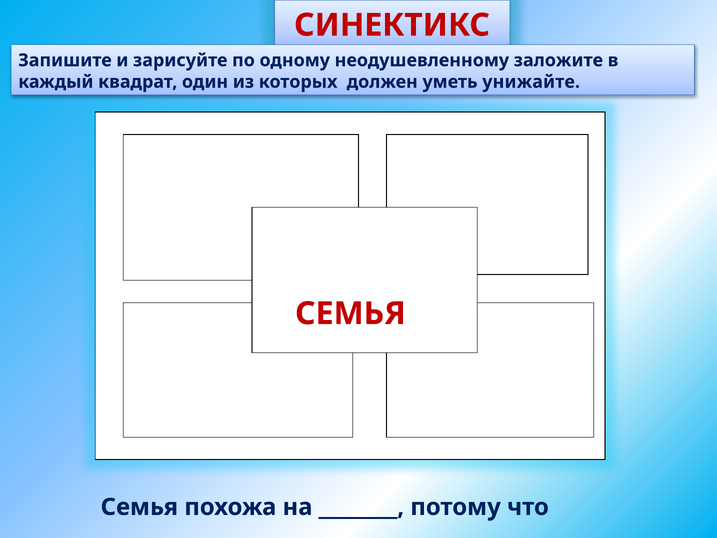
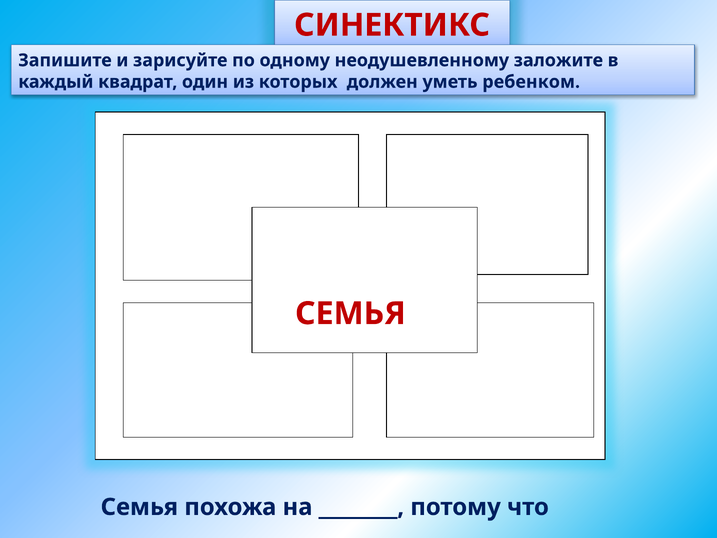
унижайте: унижайте -> ребенком (531, 82)
